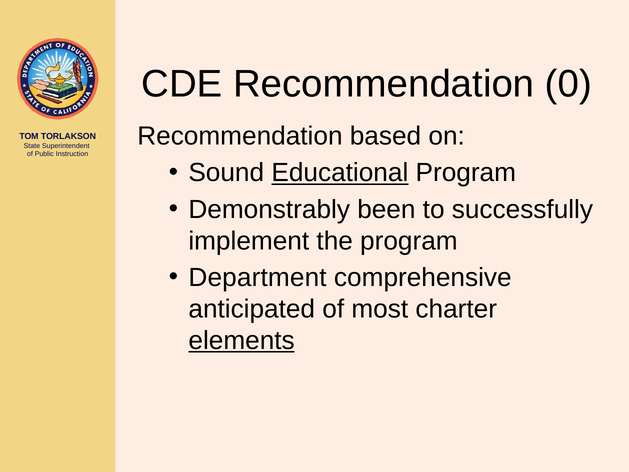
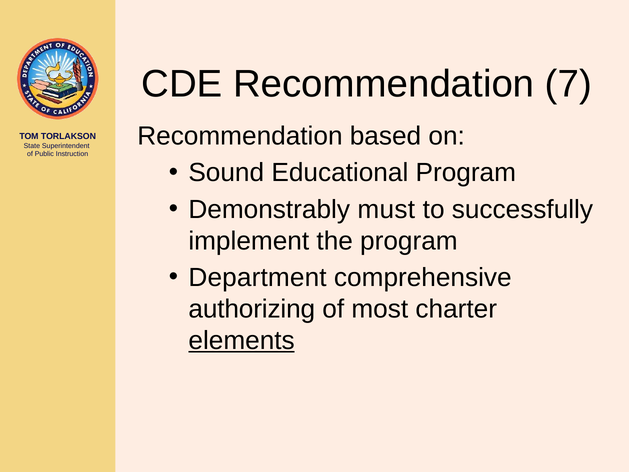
0: 0 -> 7 (568, 84)
Educational underline: present -> none (340, 173)
been: been -> must (386, 209)
anticipated: anticipated -> authorizing (252, 309)
